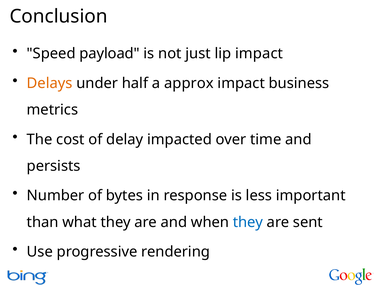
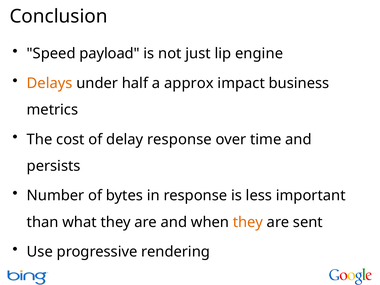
lip impact: impact -> engine (259, 54)
delay impacted: impacted -> response (179, 139)
they colour: blue -> orange (248, 222)
